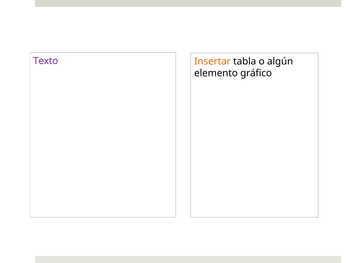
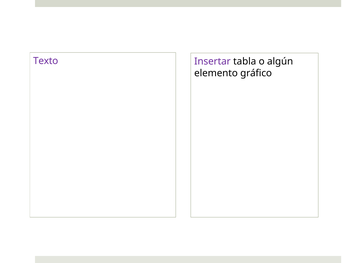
Insertar colour: orange -> purple (212, 61)
